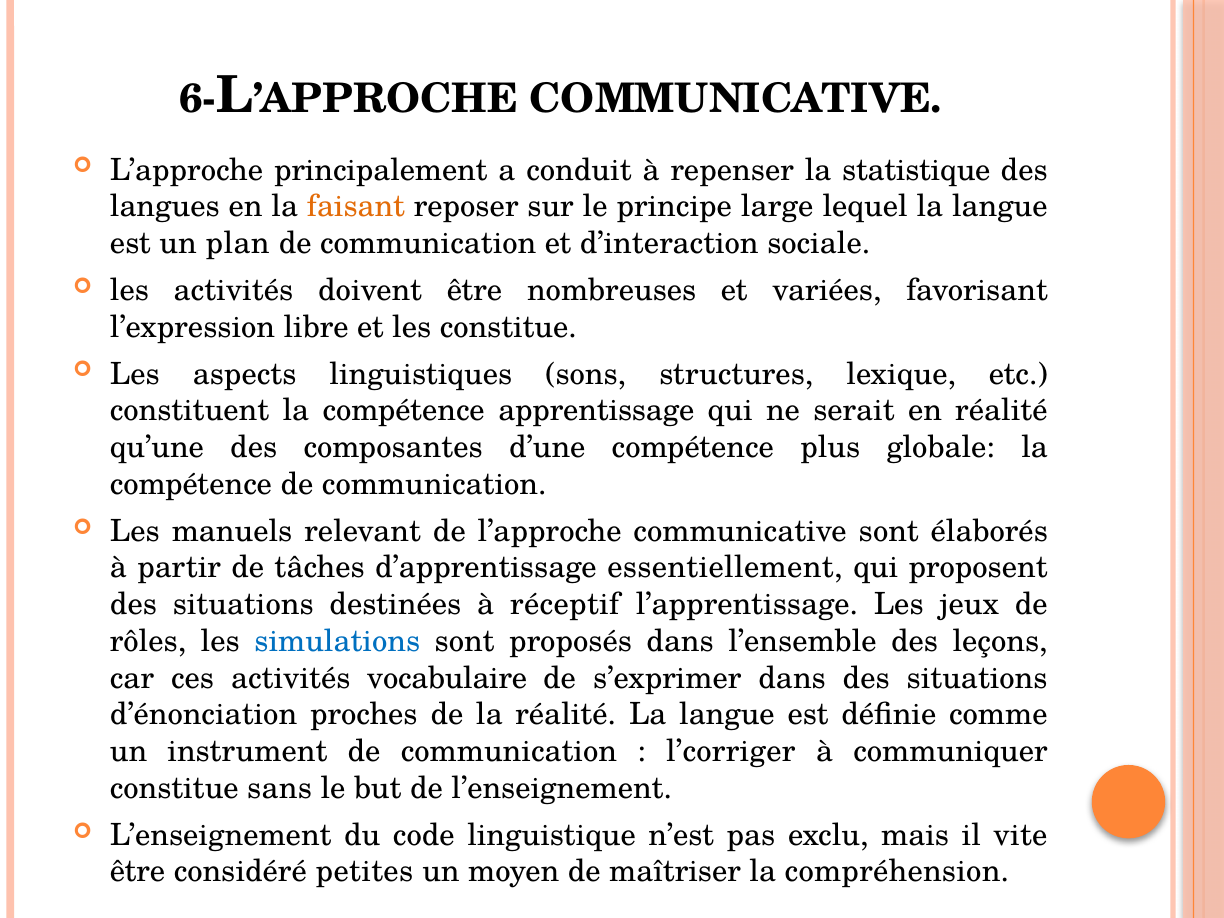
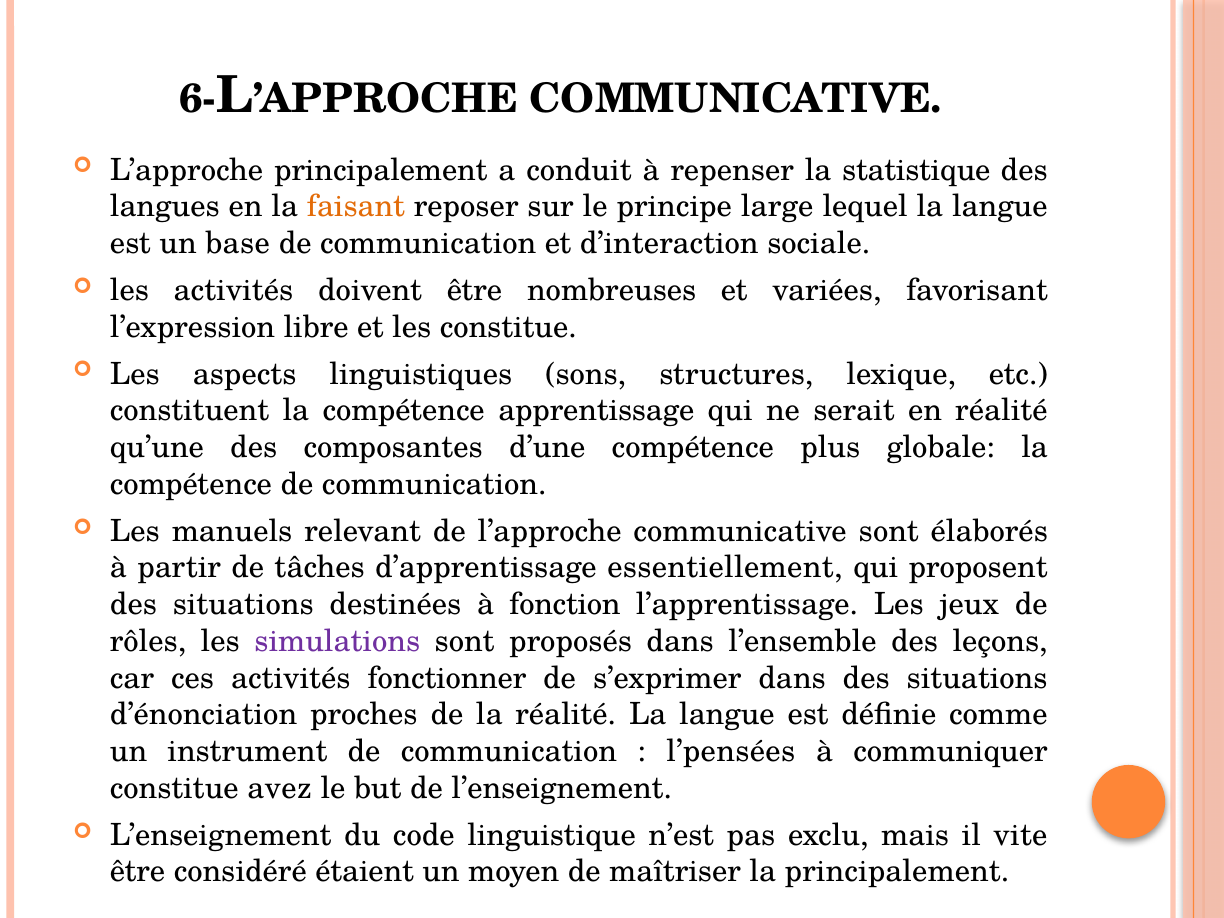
plan: plan -> base (238, 243)
réceptif: réceptif -> fonction (565, 605)
simulations colour: blue -> purple (337, 641)
vocabulaire: vocabulaire -> fonctionner (447, 678)
l’corriger: l’corriger -> l’pensées (731, 751)
sans: sans -> avez (280, 788)
petites: petites -> étaient (365, 872)
la compréhension: compréhension -> principalement (897, 872)
